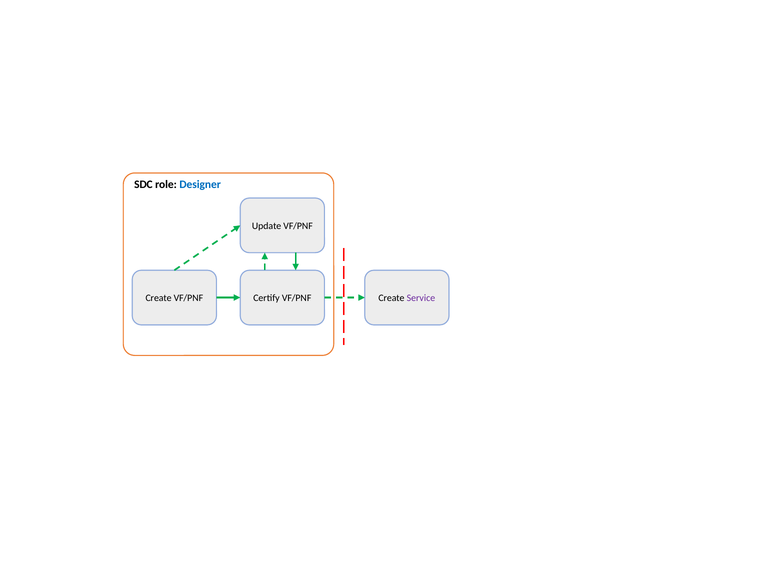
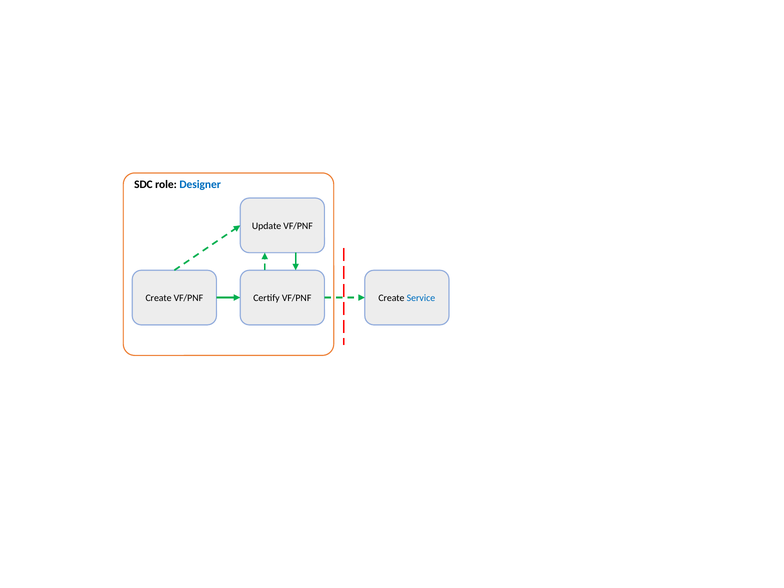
Service colour: purple -> blue (421, 298)
